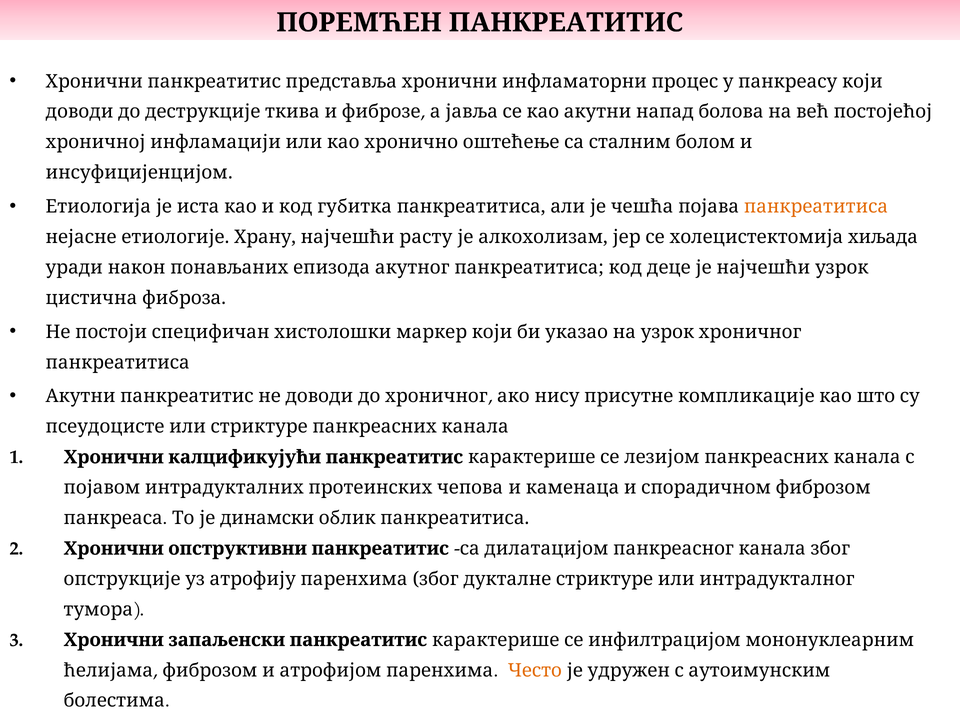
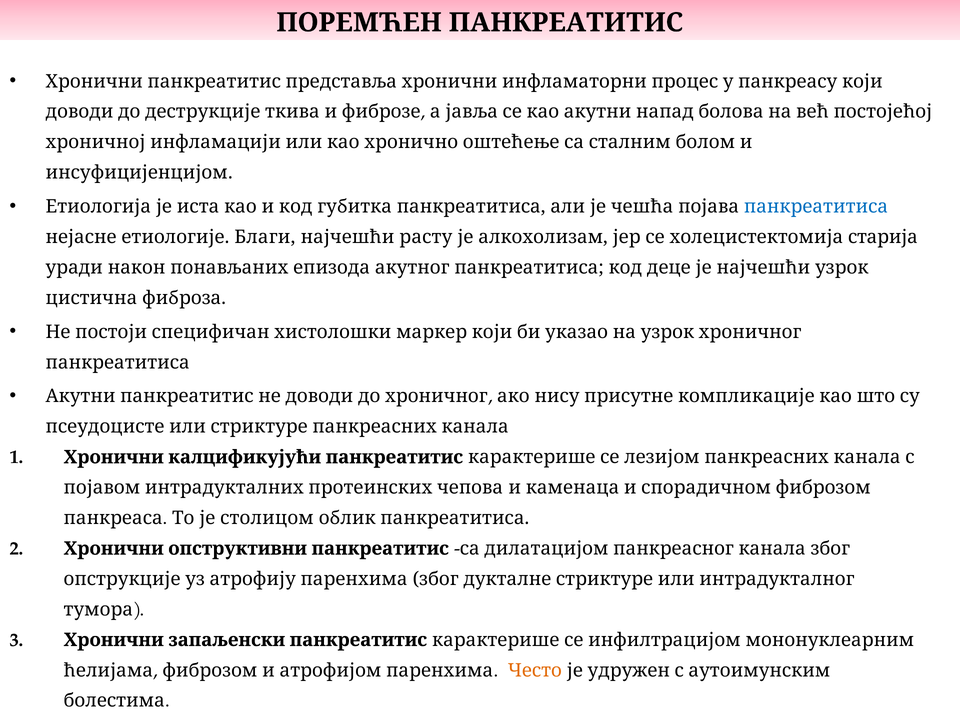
панкреатитиса colour: orange -> blue (816, 207)
Храну: Храну -> Благи (265, 237)
хиљада: хиљада -> старија (883, 237)
динамски: динамски -> столицом (267, 518)
